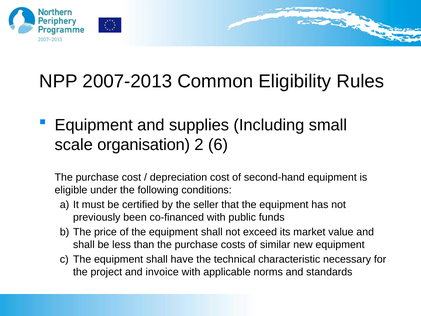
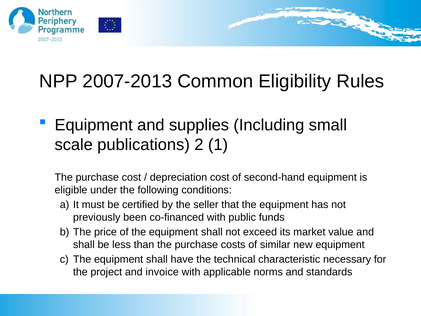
organisation: organisation -> publications (144, 145)
6: 6 -> 1 (218, 145)
